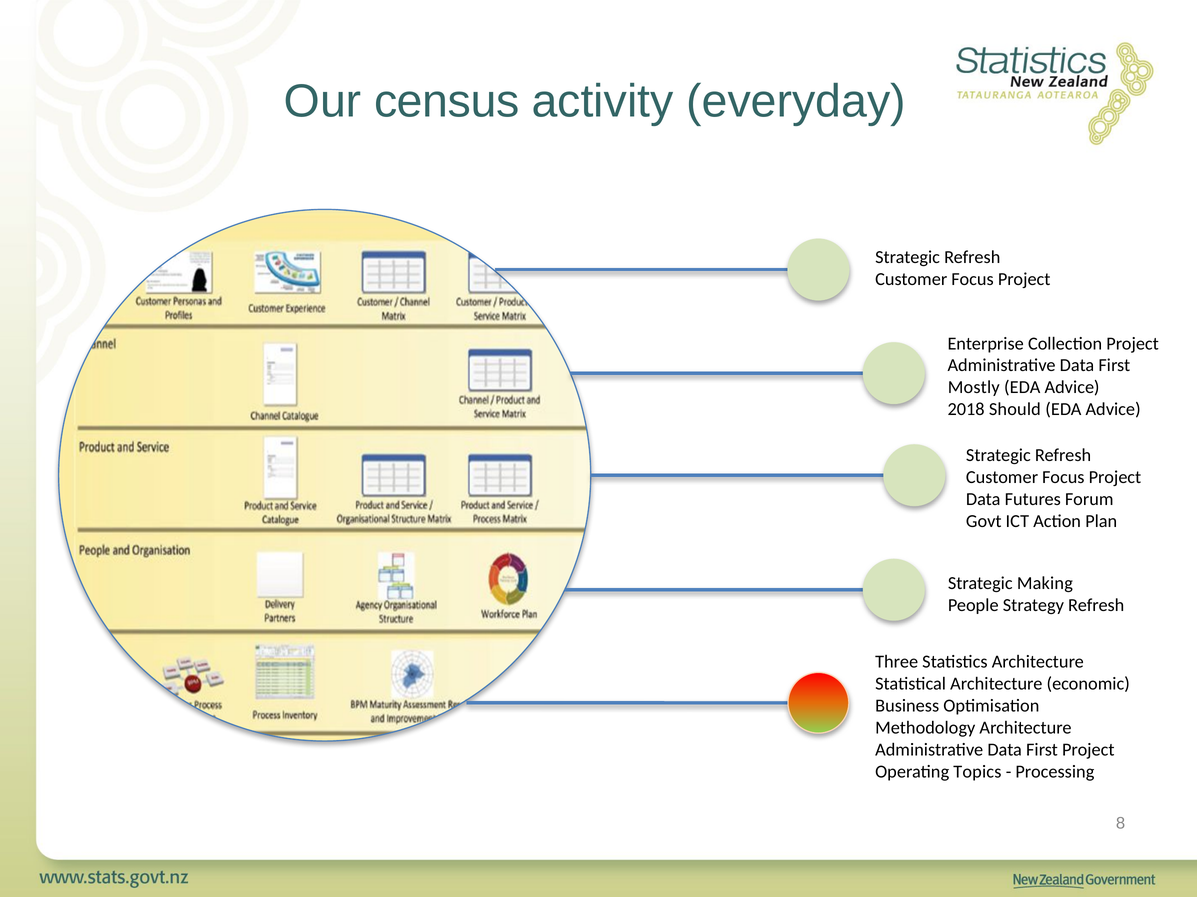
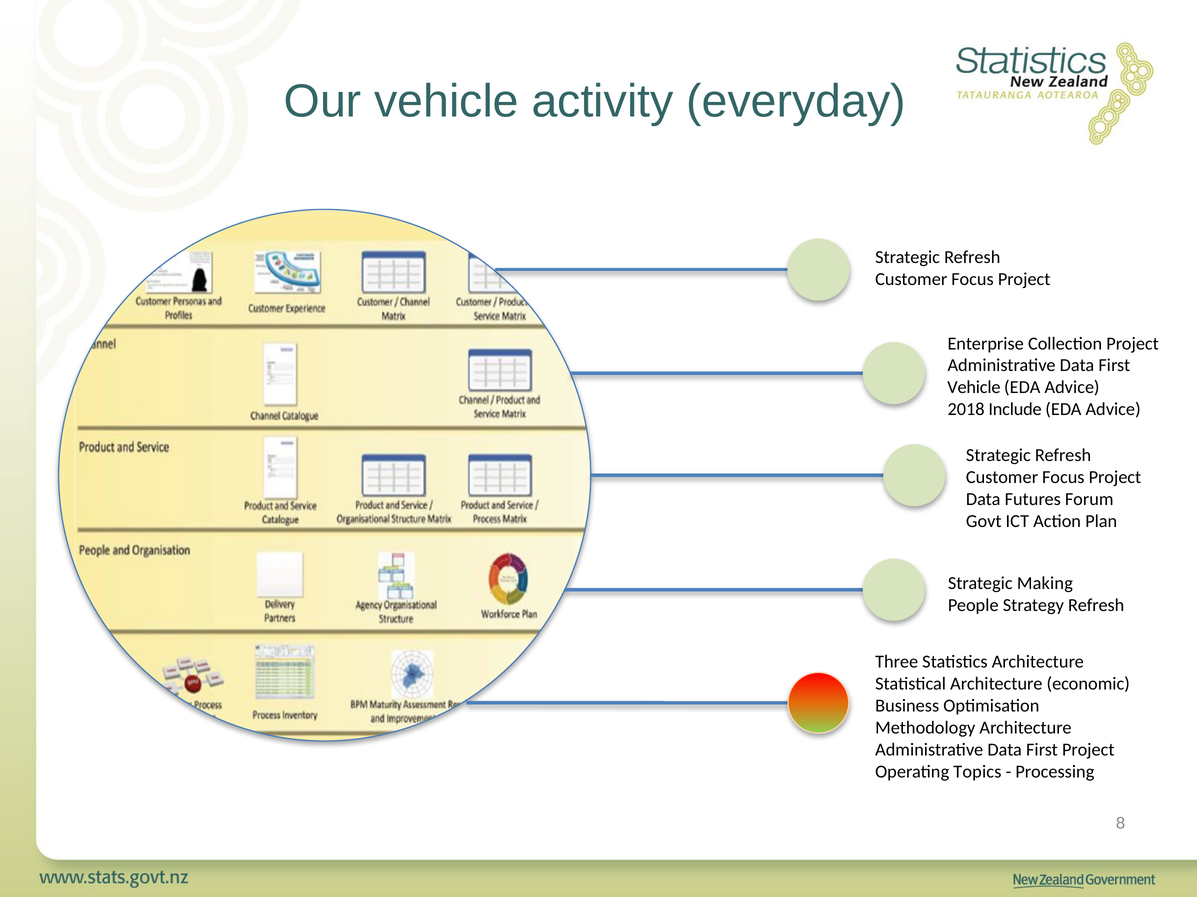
Our census: census -> vehicle (447, 102)
Mostly: Mostly -> Vehicle (974, 388)
Should: Should -> Include (1015, 410)
